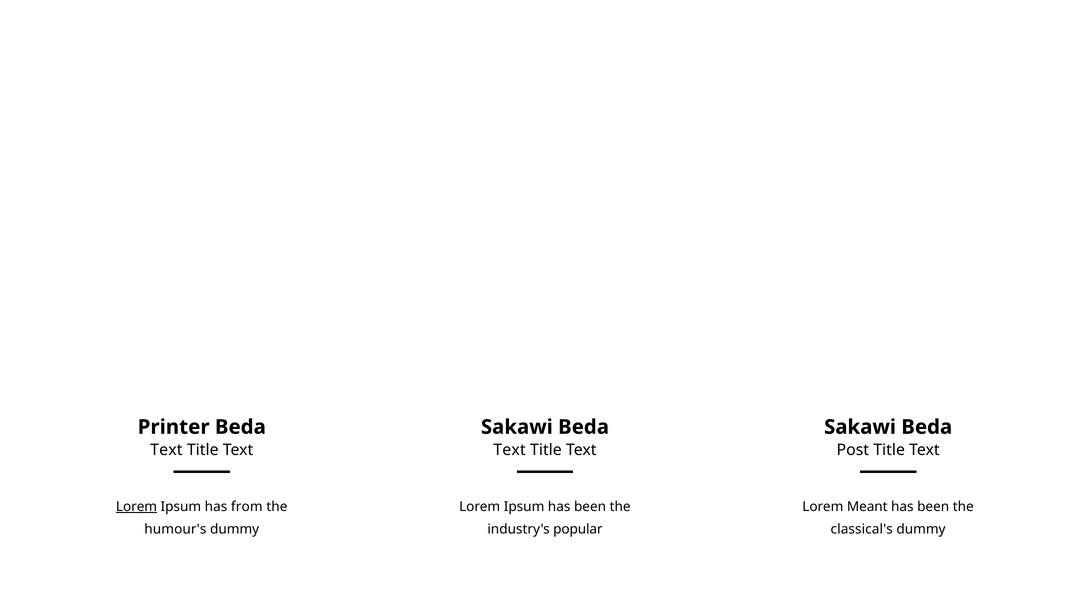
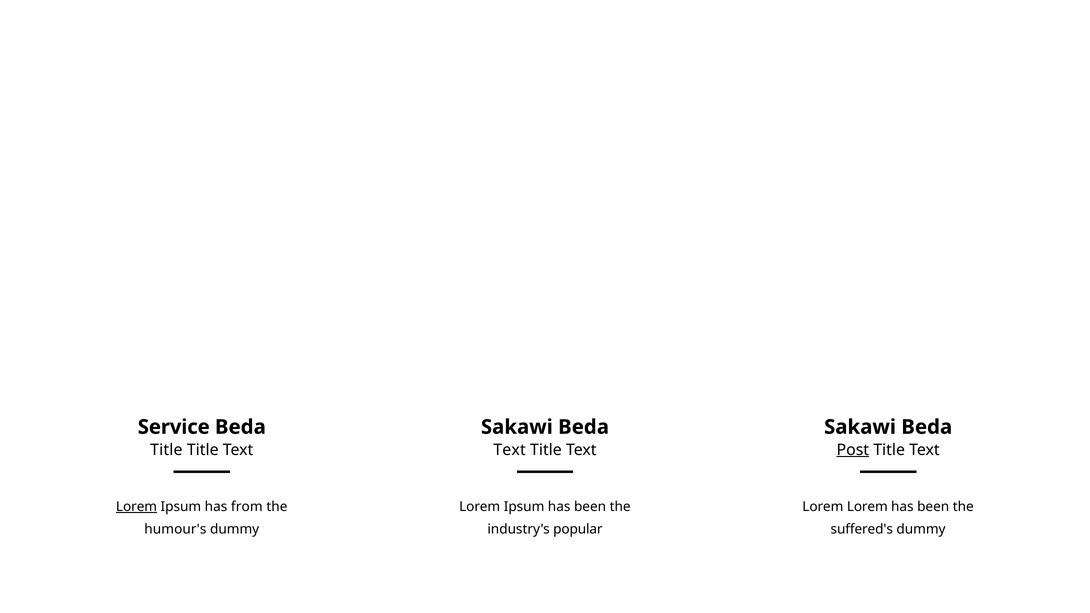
Printer: Printer -> Service (174, 427)
Text: Text -> Title (166, 450)
Post underline: none -> present (853, 450)
Lorem Meant: Meant -> Lorem (867, 507)
classical's: classical's -> suffered's (862, 529)
